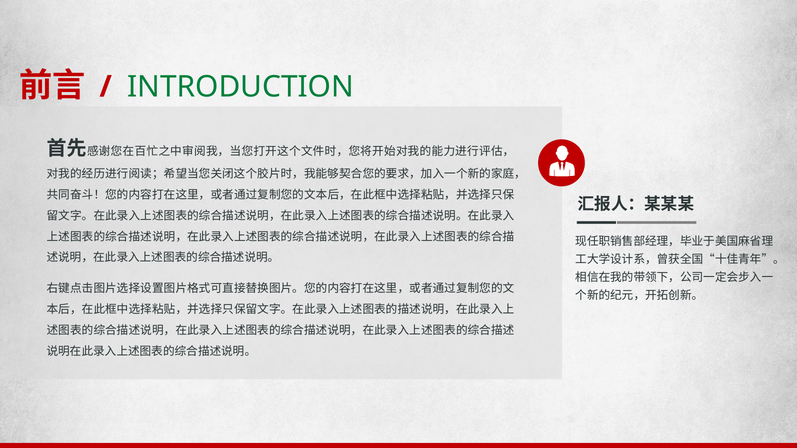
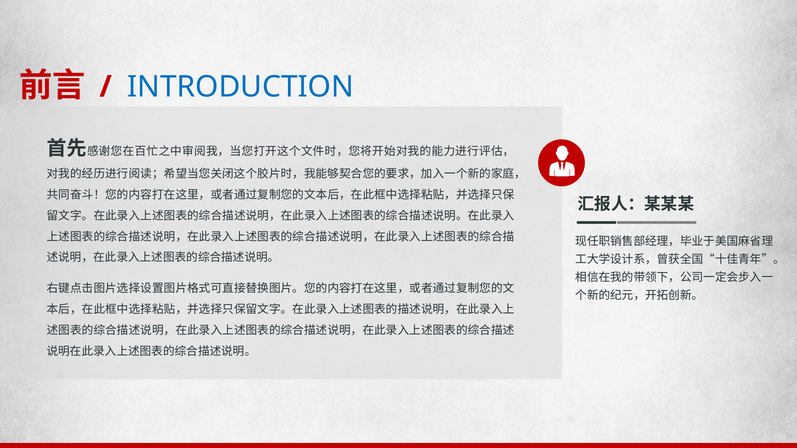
INTRODUCTION colour: green -> blue (241, 87)
